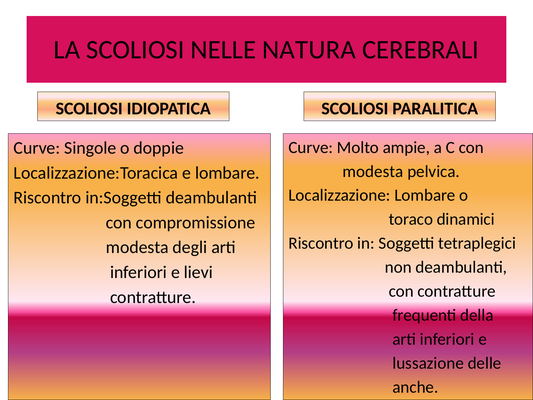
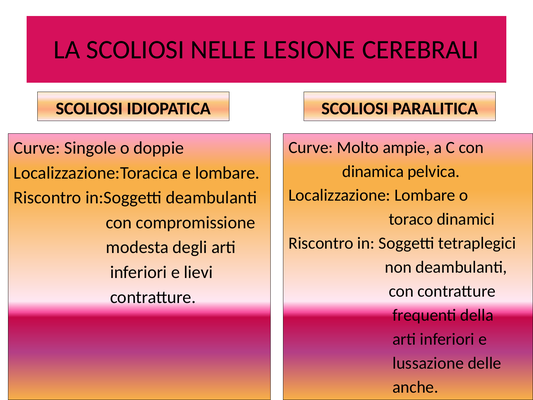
NATURA: NATURA -> LESIONE (309, 50)
modesta: modesta -> dinamica (373, 171)
